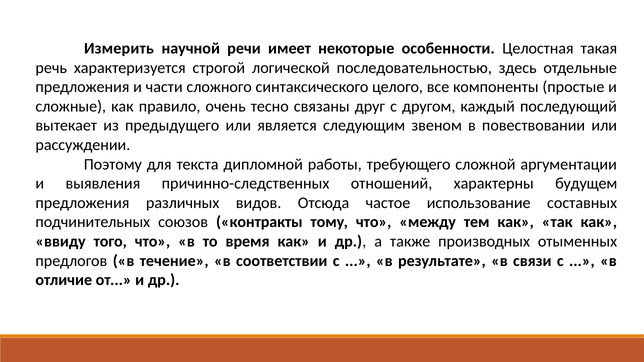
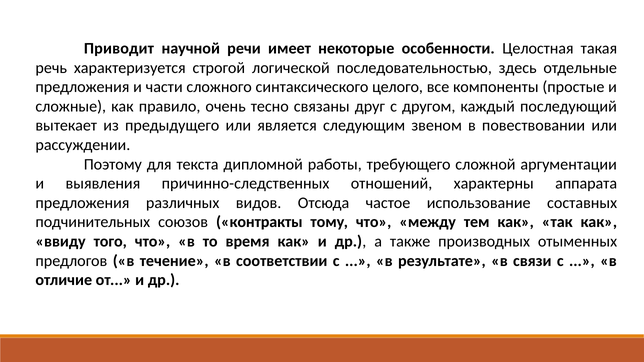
Измерить: Измерить -> Приводит (119, 48)
будущем: будущем -> аппарата (586, 184)
